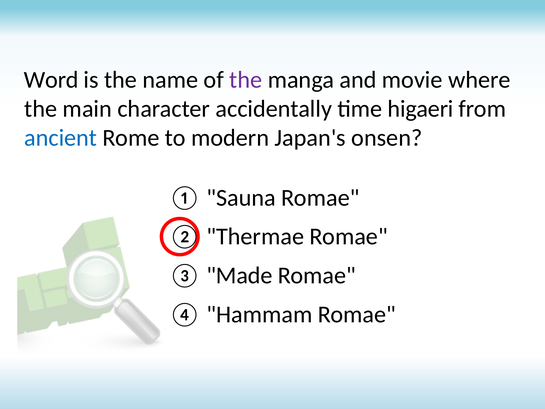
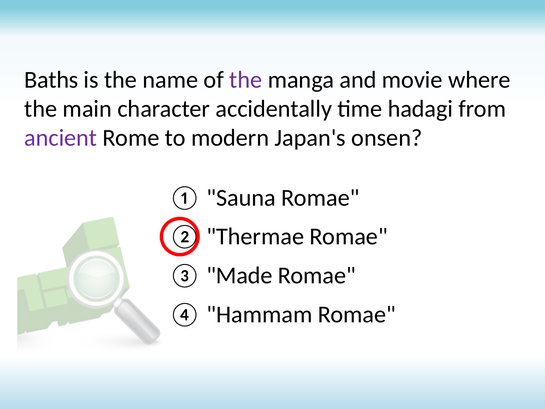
Word: Word -> Baths (51, 80)
higaeri: higaeri -> hadagi (420, 109)
ancient colour: blue -> purple (61, 138)
